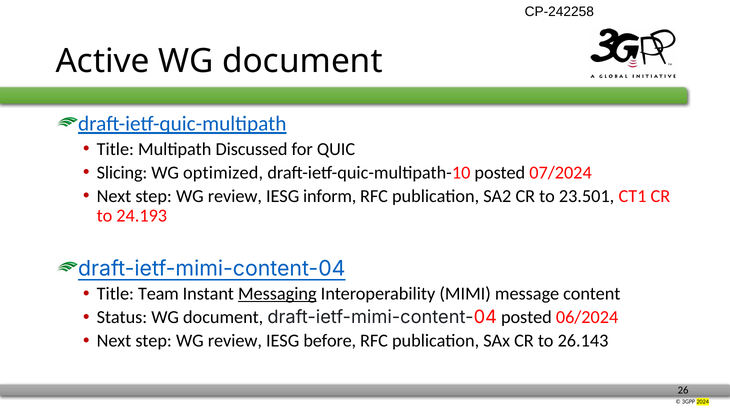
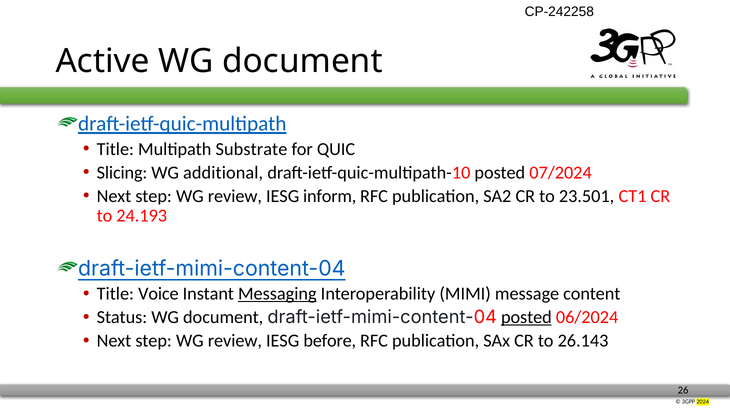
Discussed: Discussed -> Substrate (251, 149)
optimized: optimized -> additional (223, 172)
Team: Team -> Voice (158, 293)
posted underline: none -> present (526, 317)
